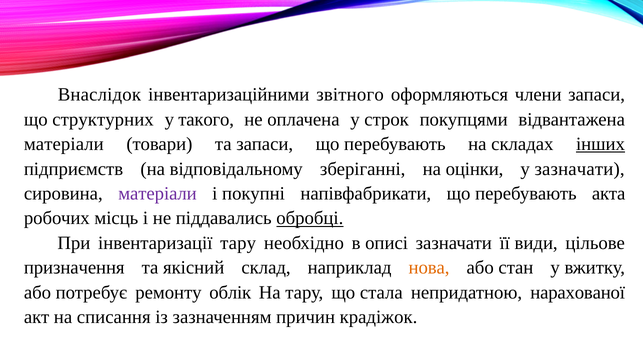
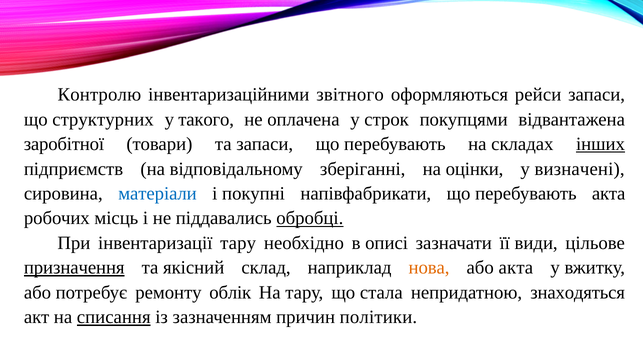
Внаслідок: Внаслідок -> Контролю (99, 95)
члени: члени -> рейси (538, 95)
матеріали: матеріали -> заробітної (64, 144)
у зазначати: зазначати -> визначені (580, 169)
матеріали colour: purple -> blue (158, 193)
призначення underline: none -> present (74, 267)
або стан: стан -> акта (516, 267)
нарахованої: нарахованої -> знаходяться (578, 292)
списання underline: none -> present (114, 317)
крадіжок: крадіжок -> політики (378, 317)
